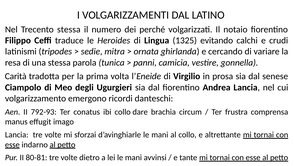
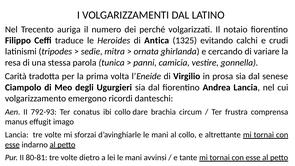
Trecento stessa: stessa -> auriga (69, 29)
Lingua: Lingua -> Antica (157, 40)
